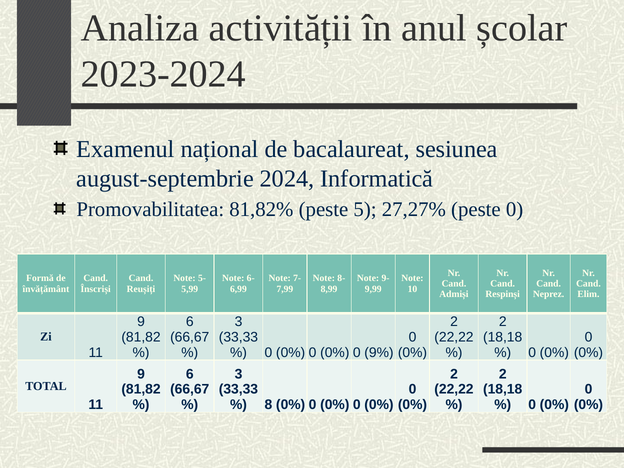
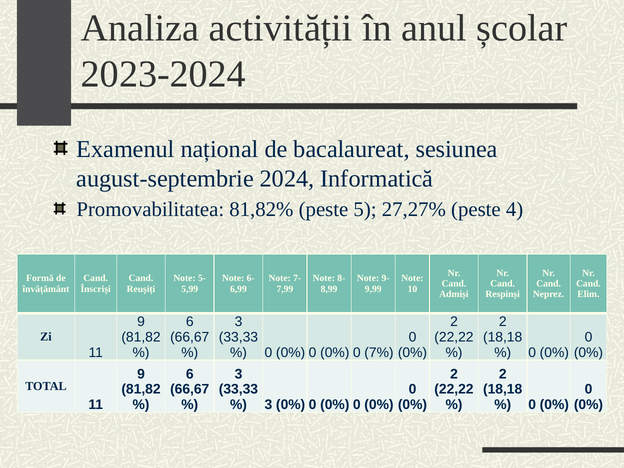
peste 0: 0 -> 4 (515, 209)
9%: 9% -> 7% (379, 352)
8: 8 -> 3 (268, 405)
